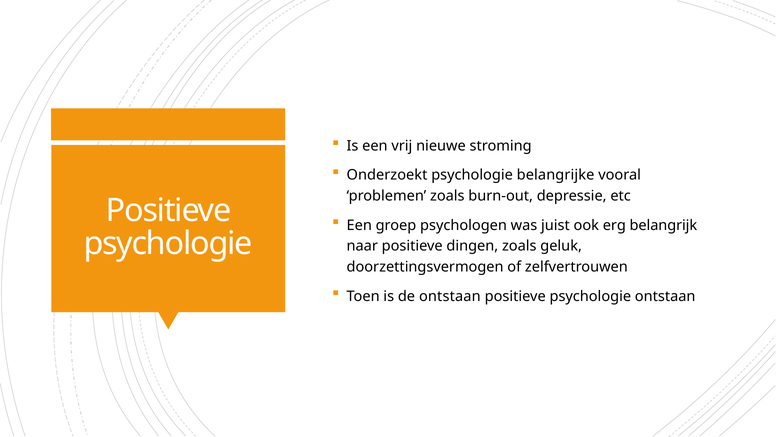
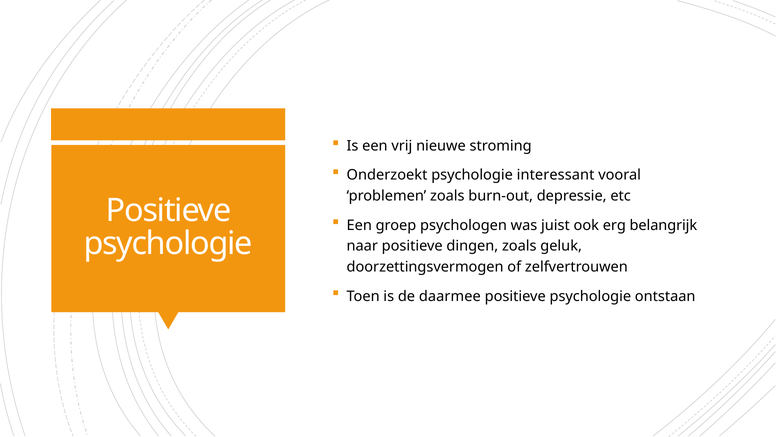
belangrijke: belangrijke -> interessant (556, 175)
de ontstaan: ontstaan -> daarmee (450, 296)
